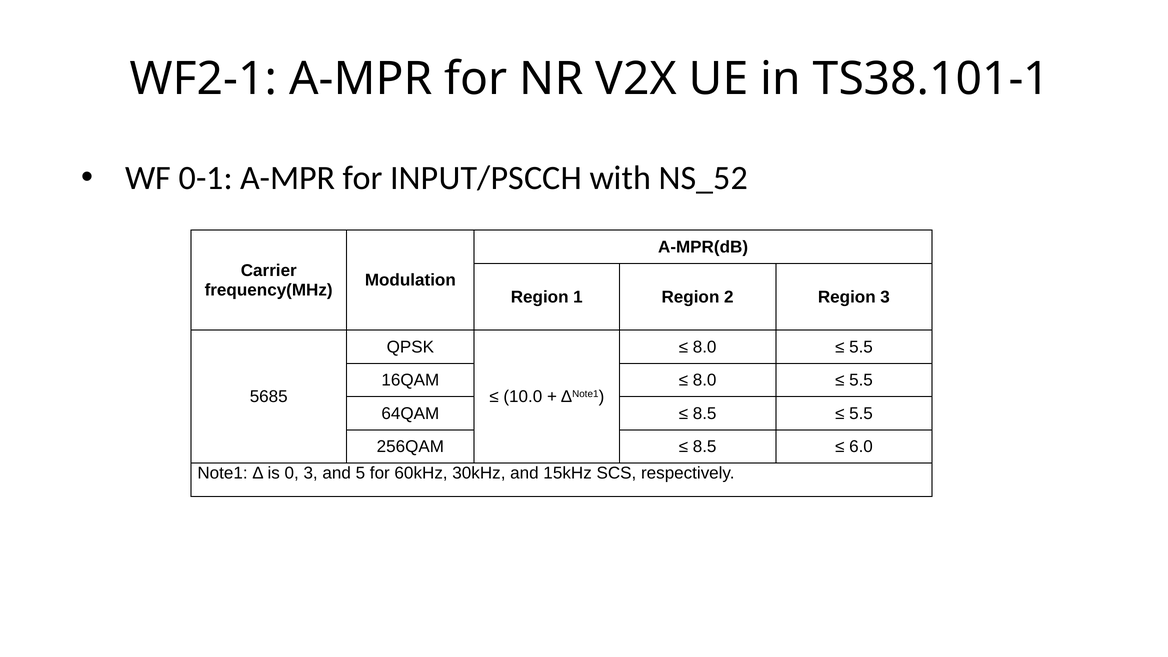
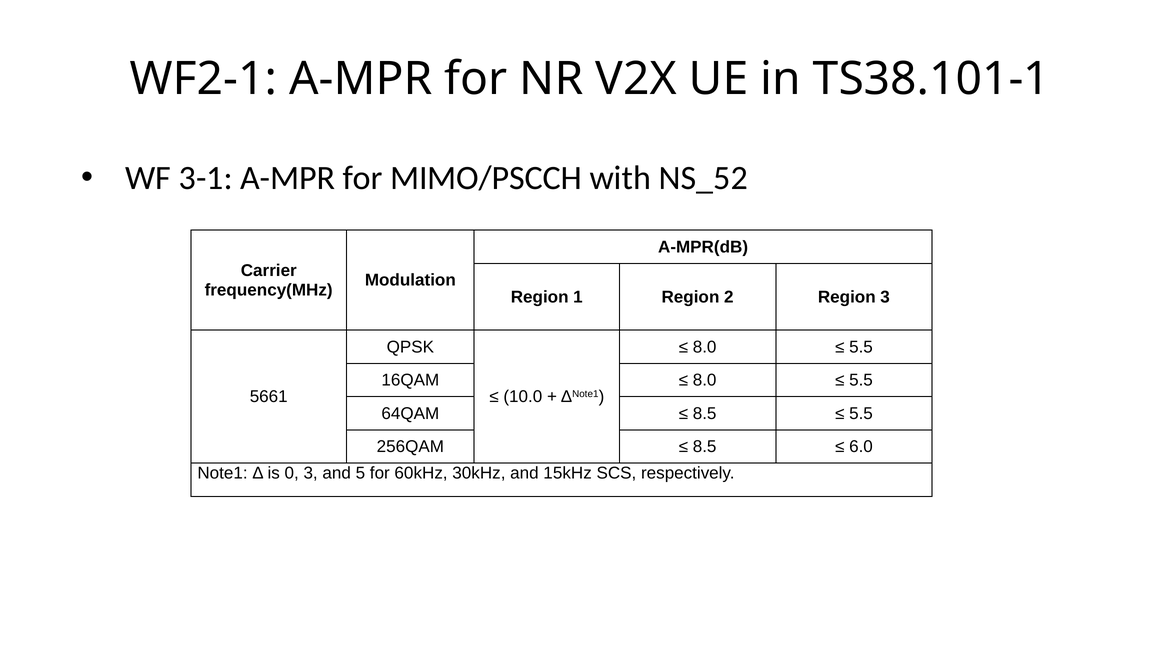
0-1: 0-1 -> 3-1 (206, 178)
INPUT/PSCCH: INPUT/PSCCH -> MIMO/PSCCH (486, 178)
5685: 5685 -> 5661 (269, 397)
